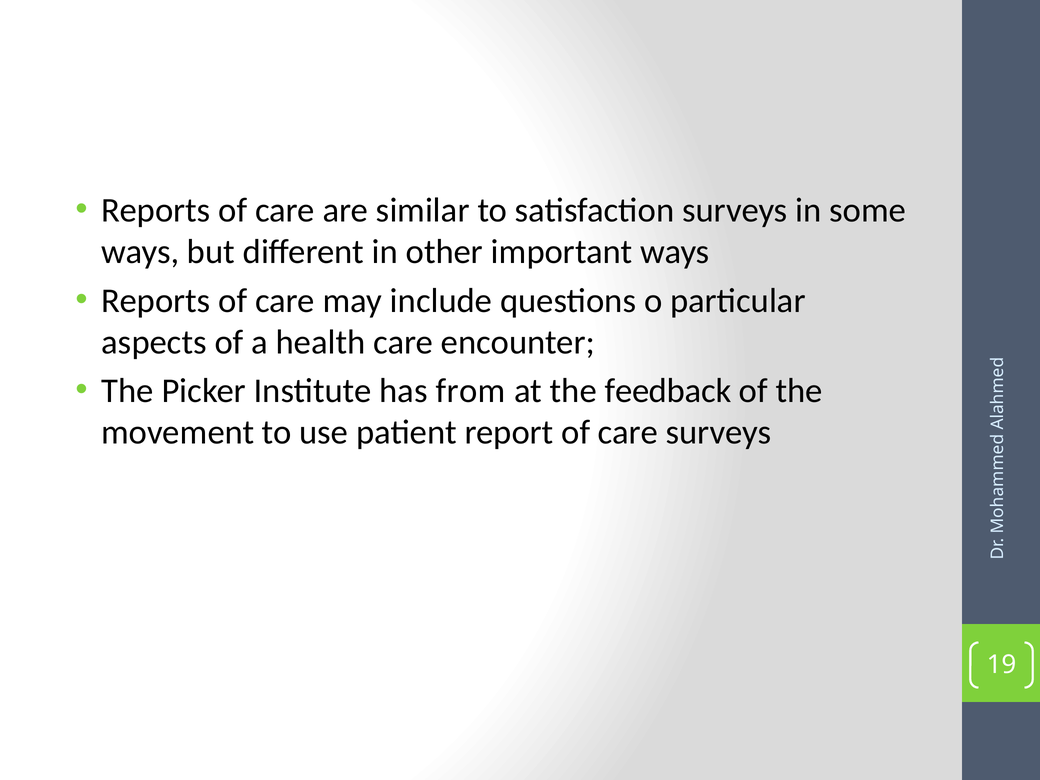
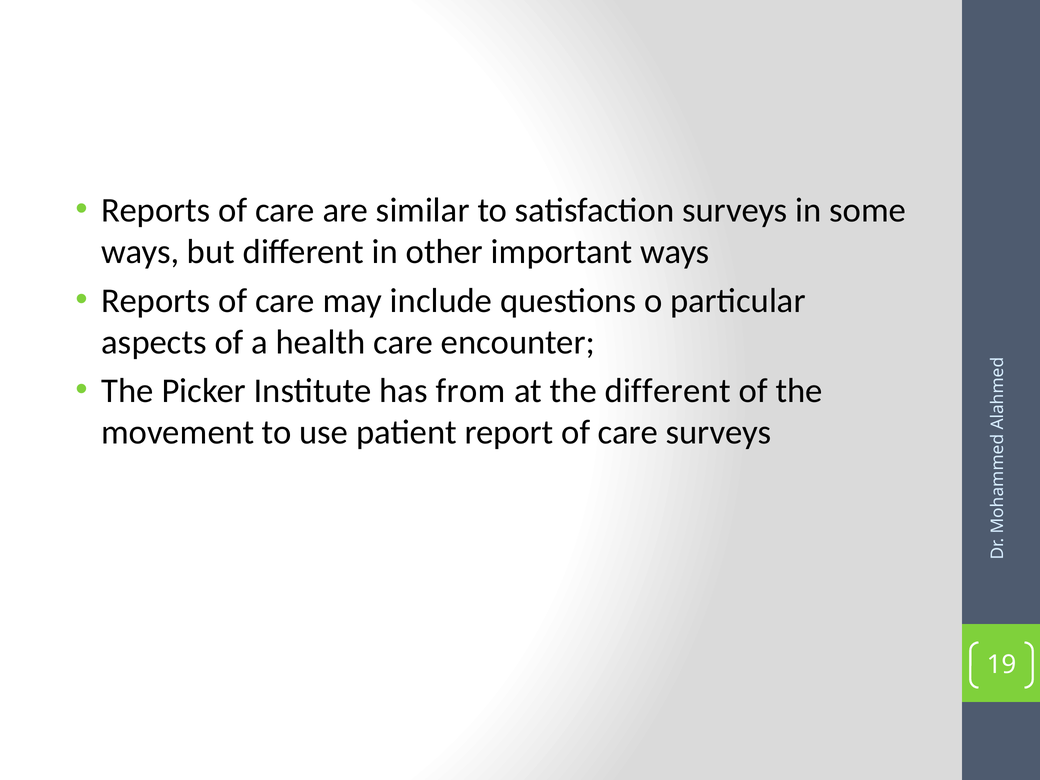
the feedback: feedback -> different (668, 391)
